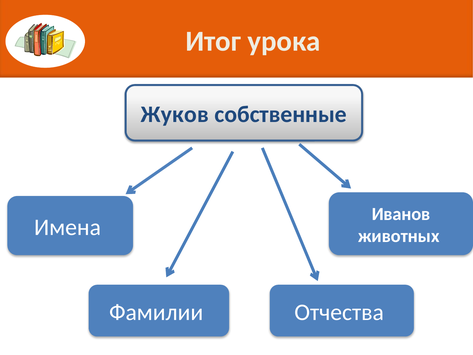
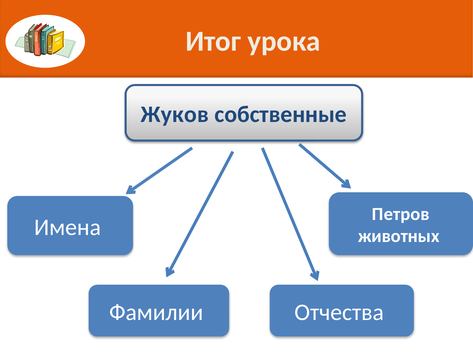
Иванов: Иванов -> Петров (401, 214)
